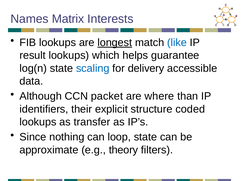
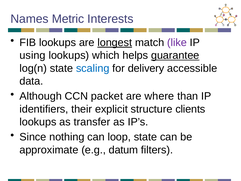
Matrix: Matrix -> Metric (68, 19)
like colour: blue -> purple (177, 43)
result: result -> using (33, 55)
guarantee underline: none -> present (175, 55)
coded: coded -> clients (190, 109)
theory: theory -> datum (123, 150)
